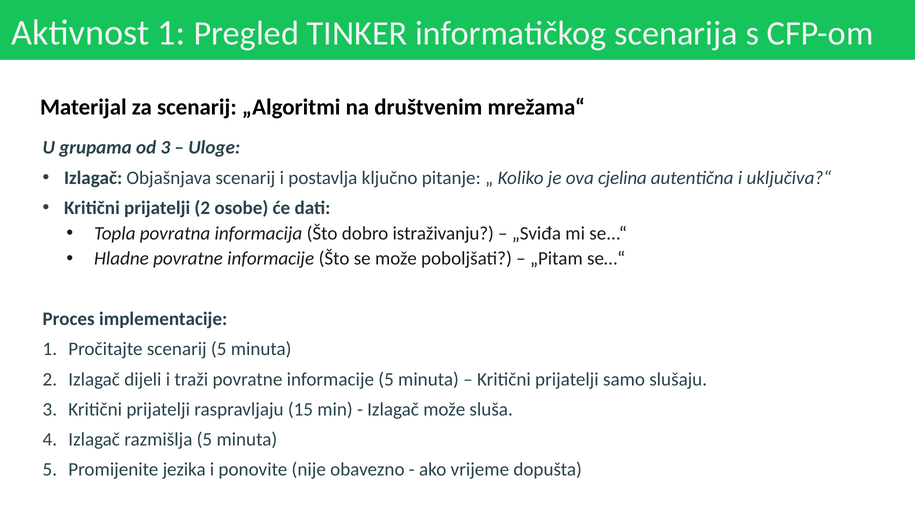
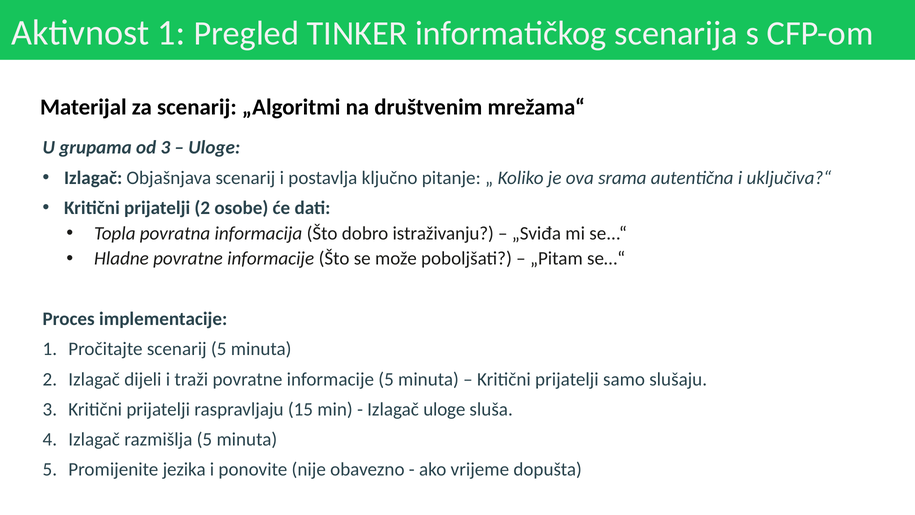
cjelina: cjelina -> srama (622, 178)
Izlagač može: može -> uloge (444, 409)
